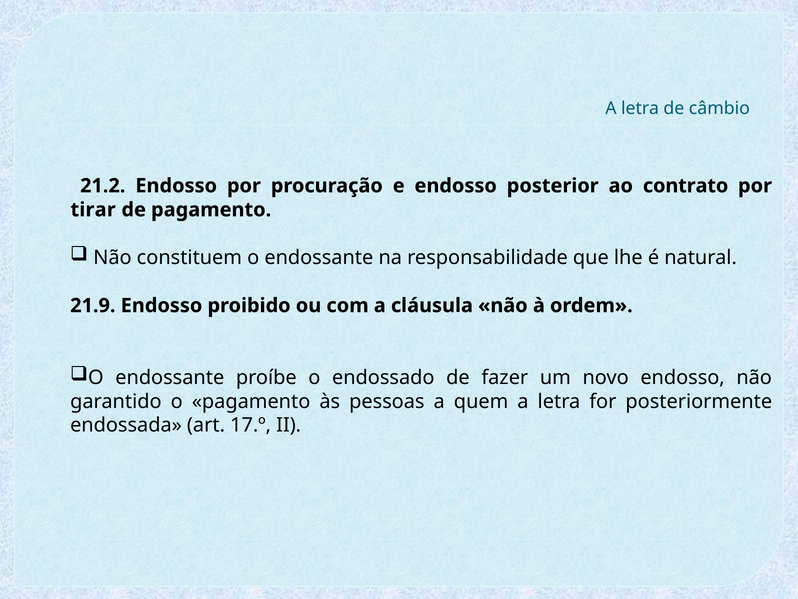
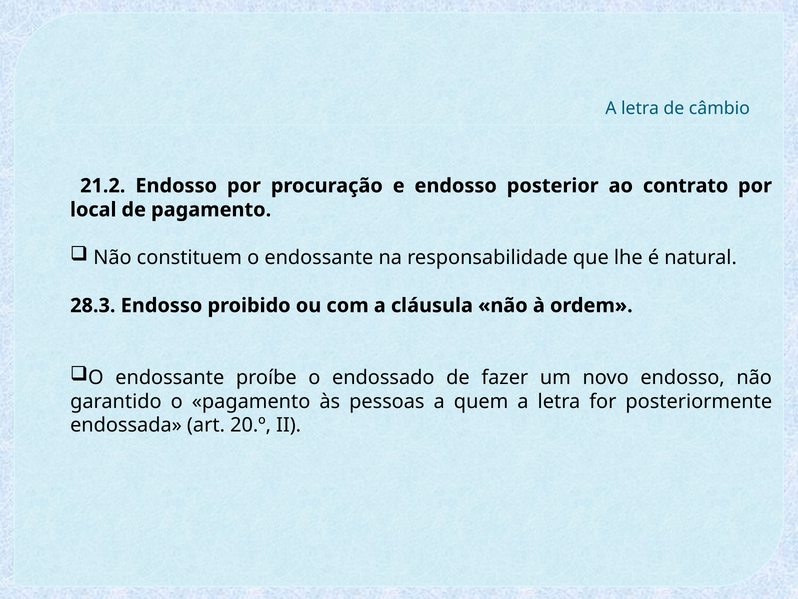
tirar: tirar -> local (93, 210)
21.9: 21.9 -> 28.3 (93, 305)
17.º: 17.º -> 20.º (251, 425)
